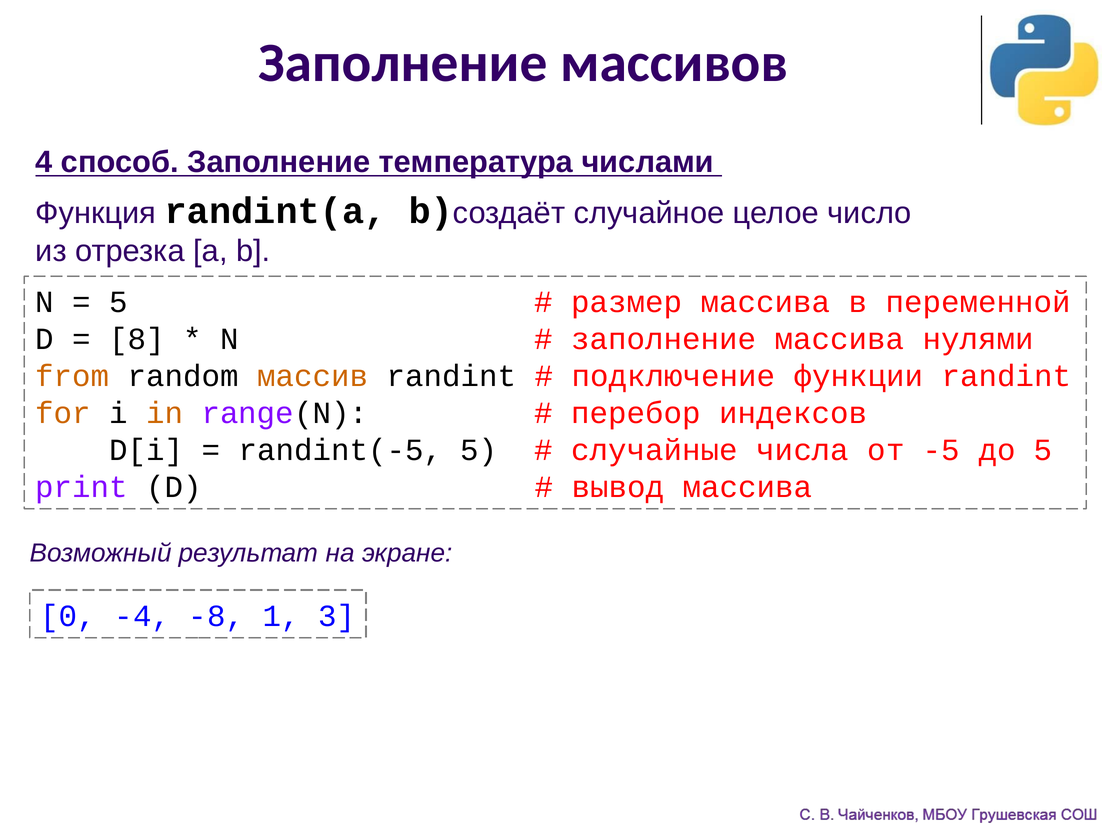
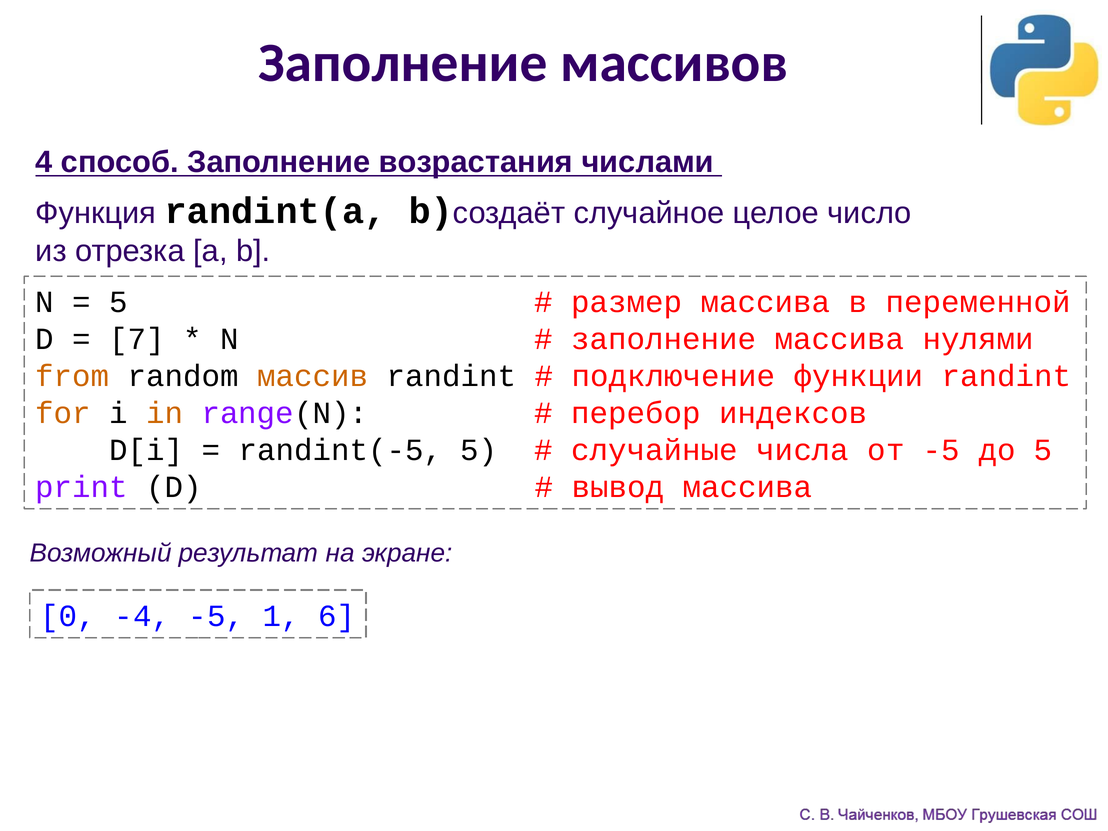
температура: температура -> возрастания (476, 162)
8: 8 -> 7 (137, 339)
-4 -8: -8 -> -5 (216, 616)
3: 3 -> 6 (337, 616)
